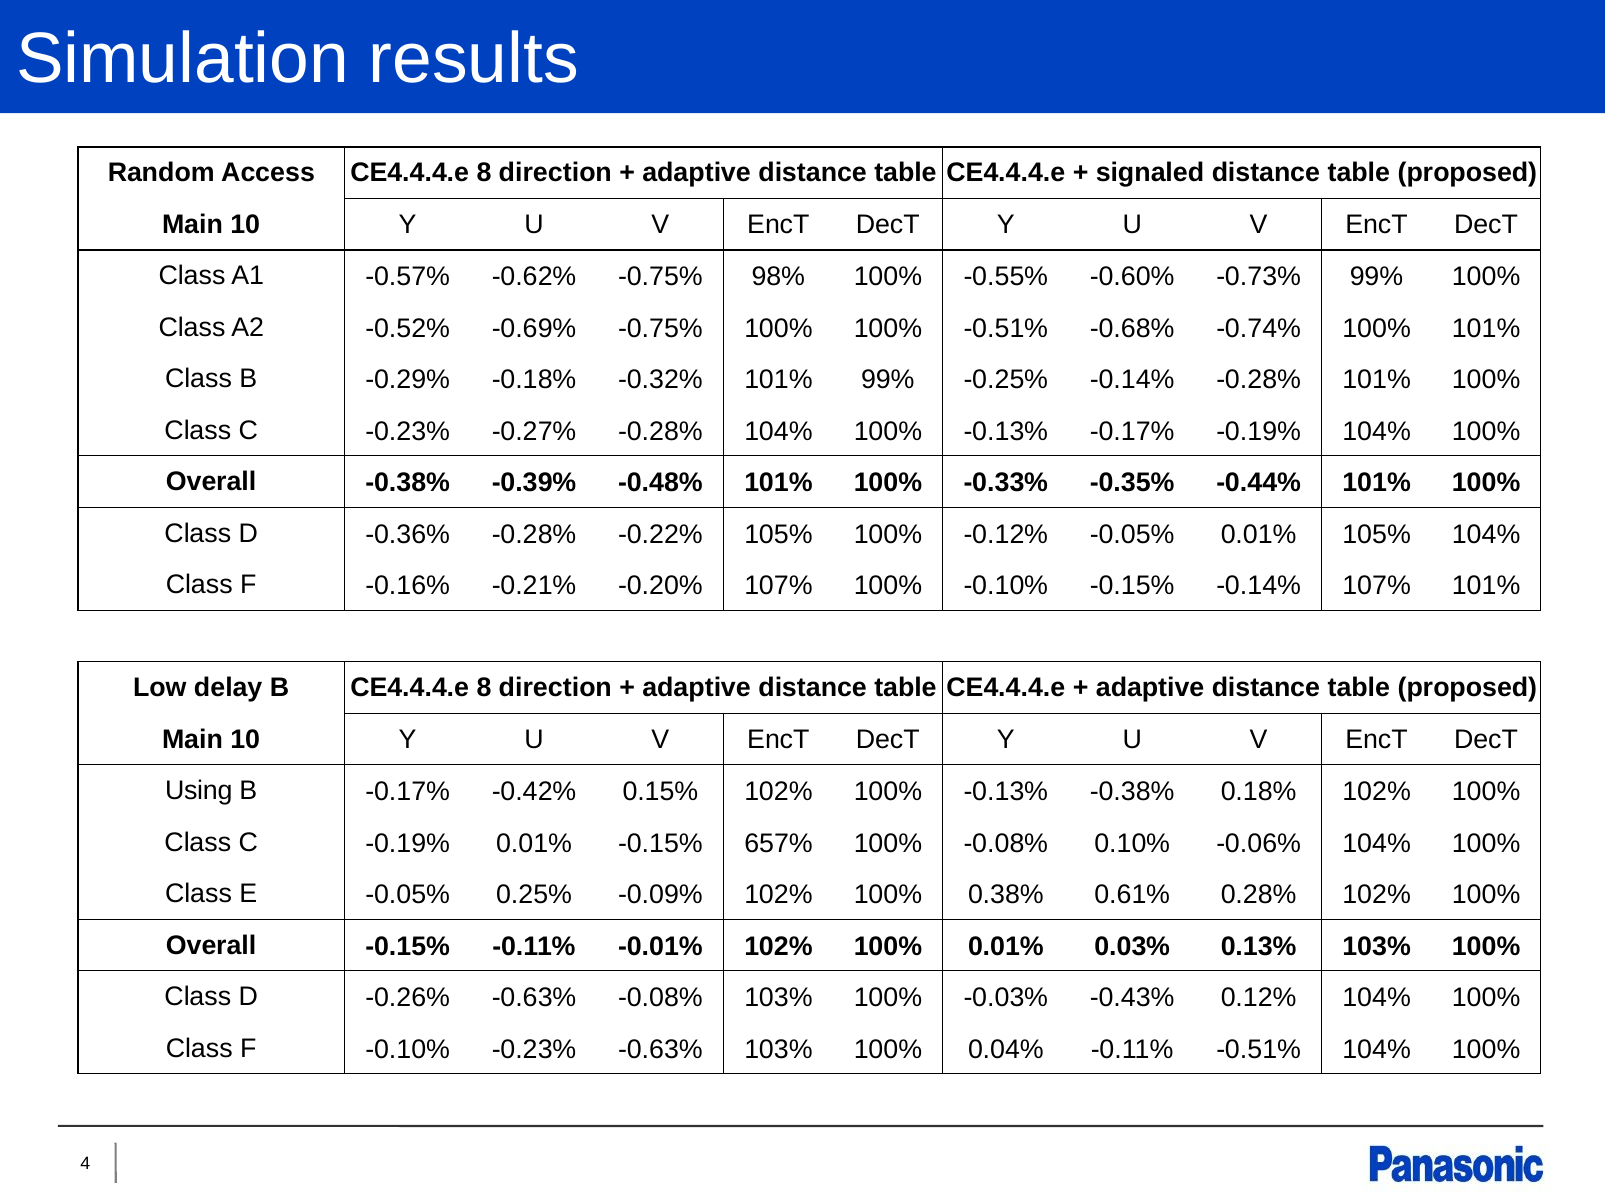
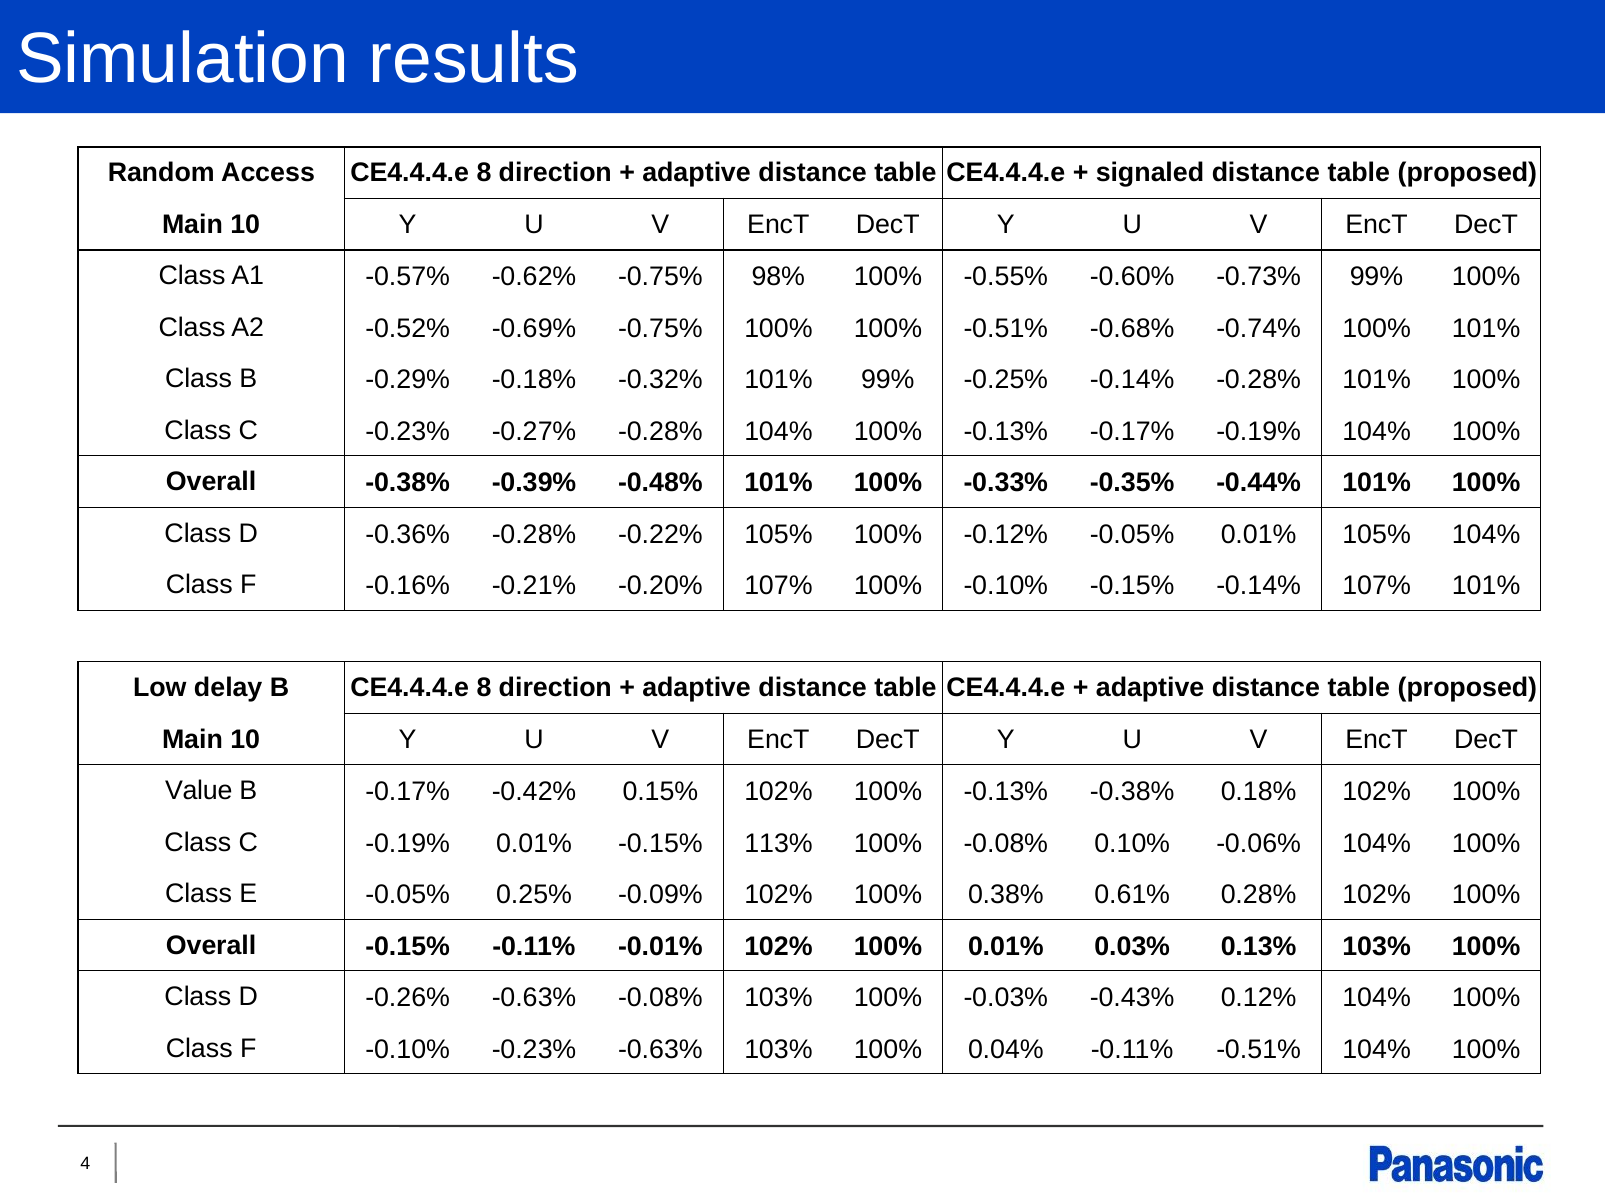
Using: Using -> Value (199, 791)
657%: 657% -> 113% (778, 843)
